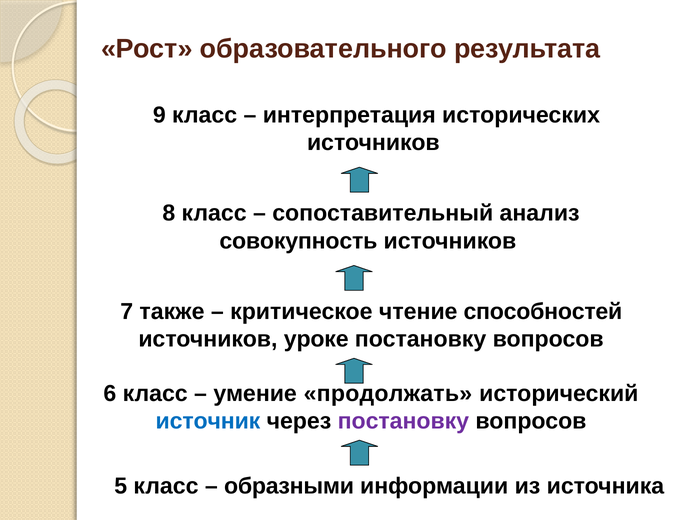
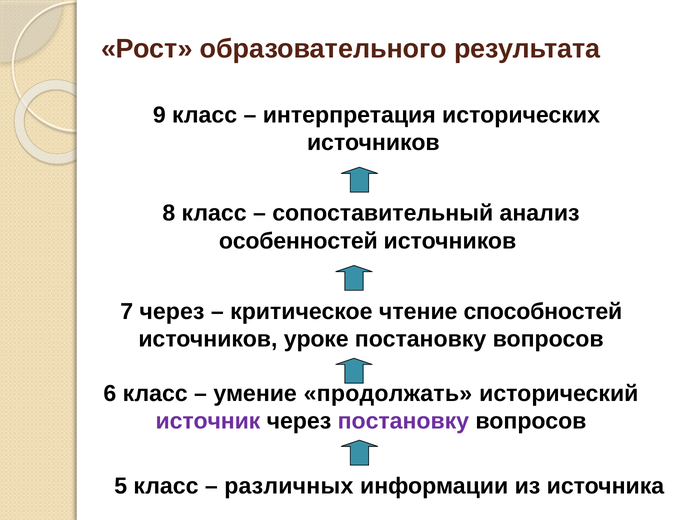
совокупность: совокупность -> особенностей (298, 241)
7 также: также -> через (172, 311)
источник colour: blue -> purple (208, 421)
образными: образными -> различных (289, 486)
